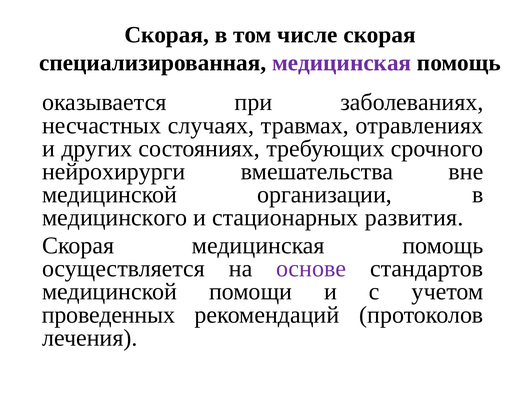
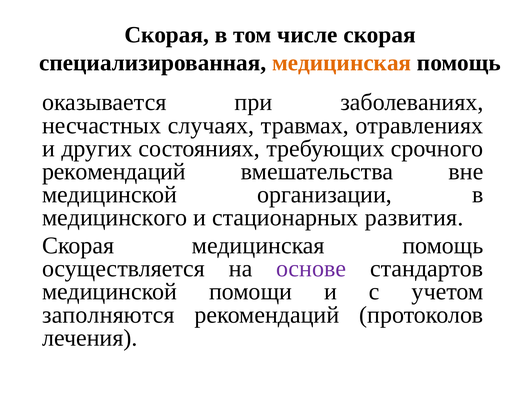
медицинская colour: purple -> orange (342, 63)
нейрохирурги: нейрохирурги -> рекомендаций (114, 172)
проведенных: проведенных -> заполняются (108, 315)
